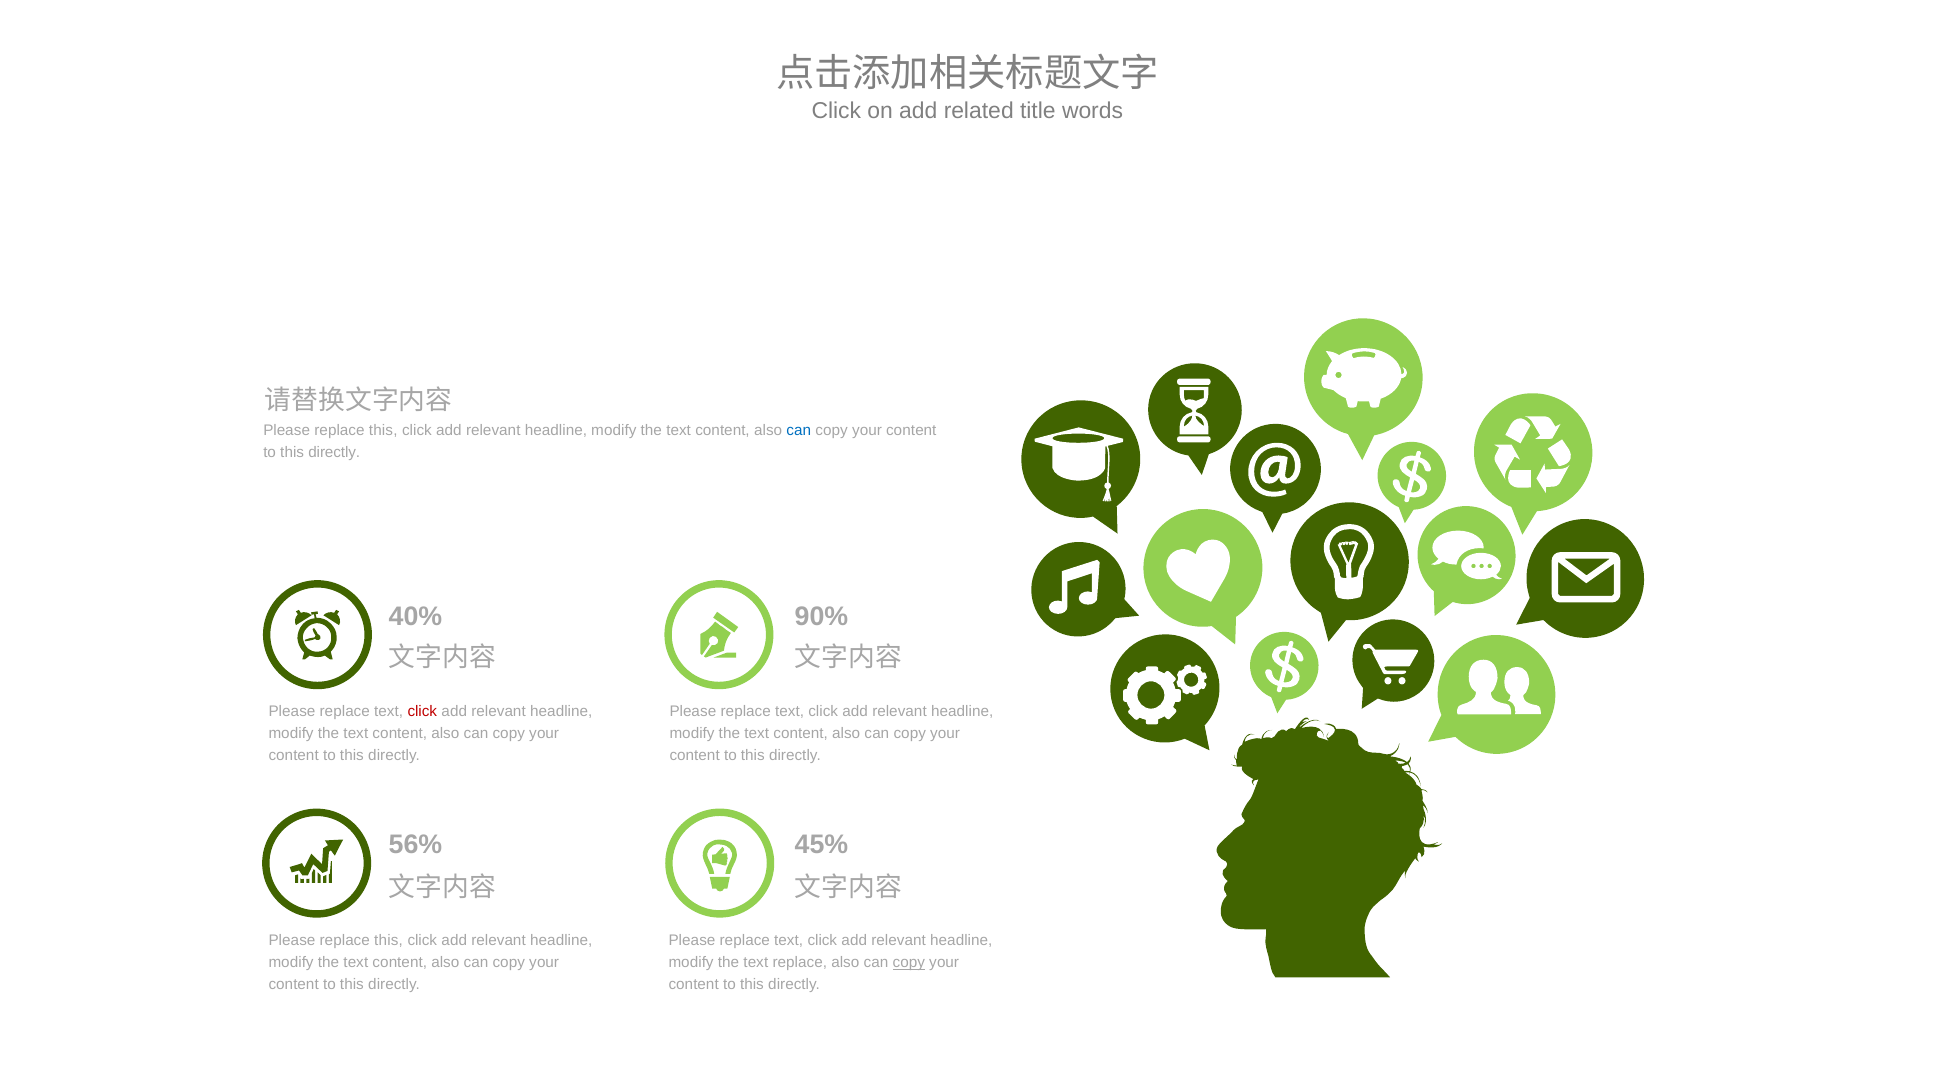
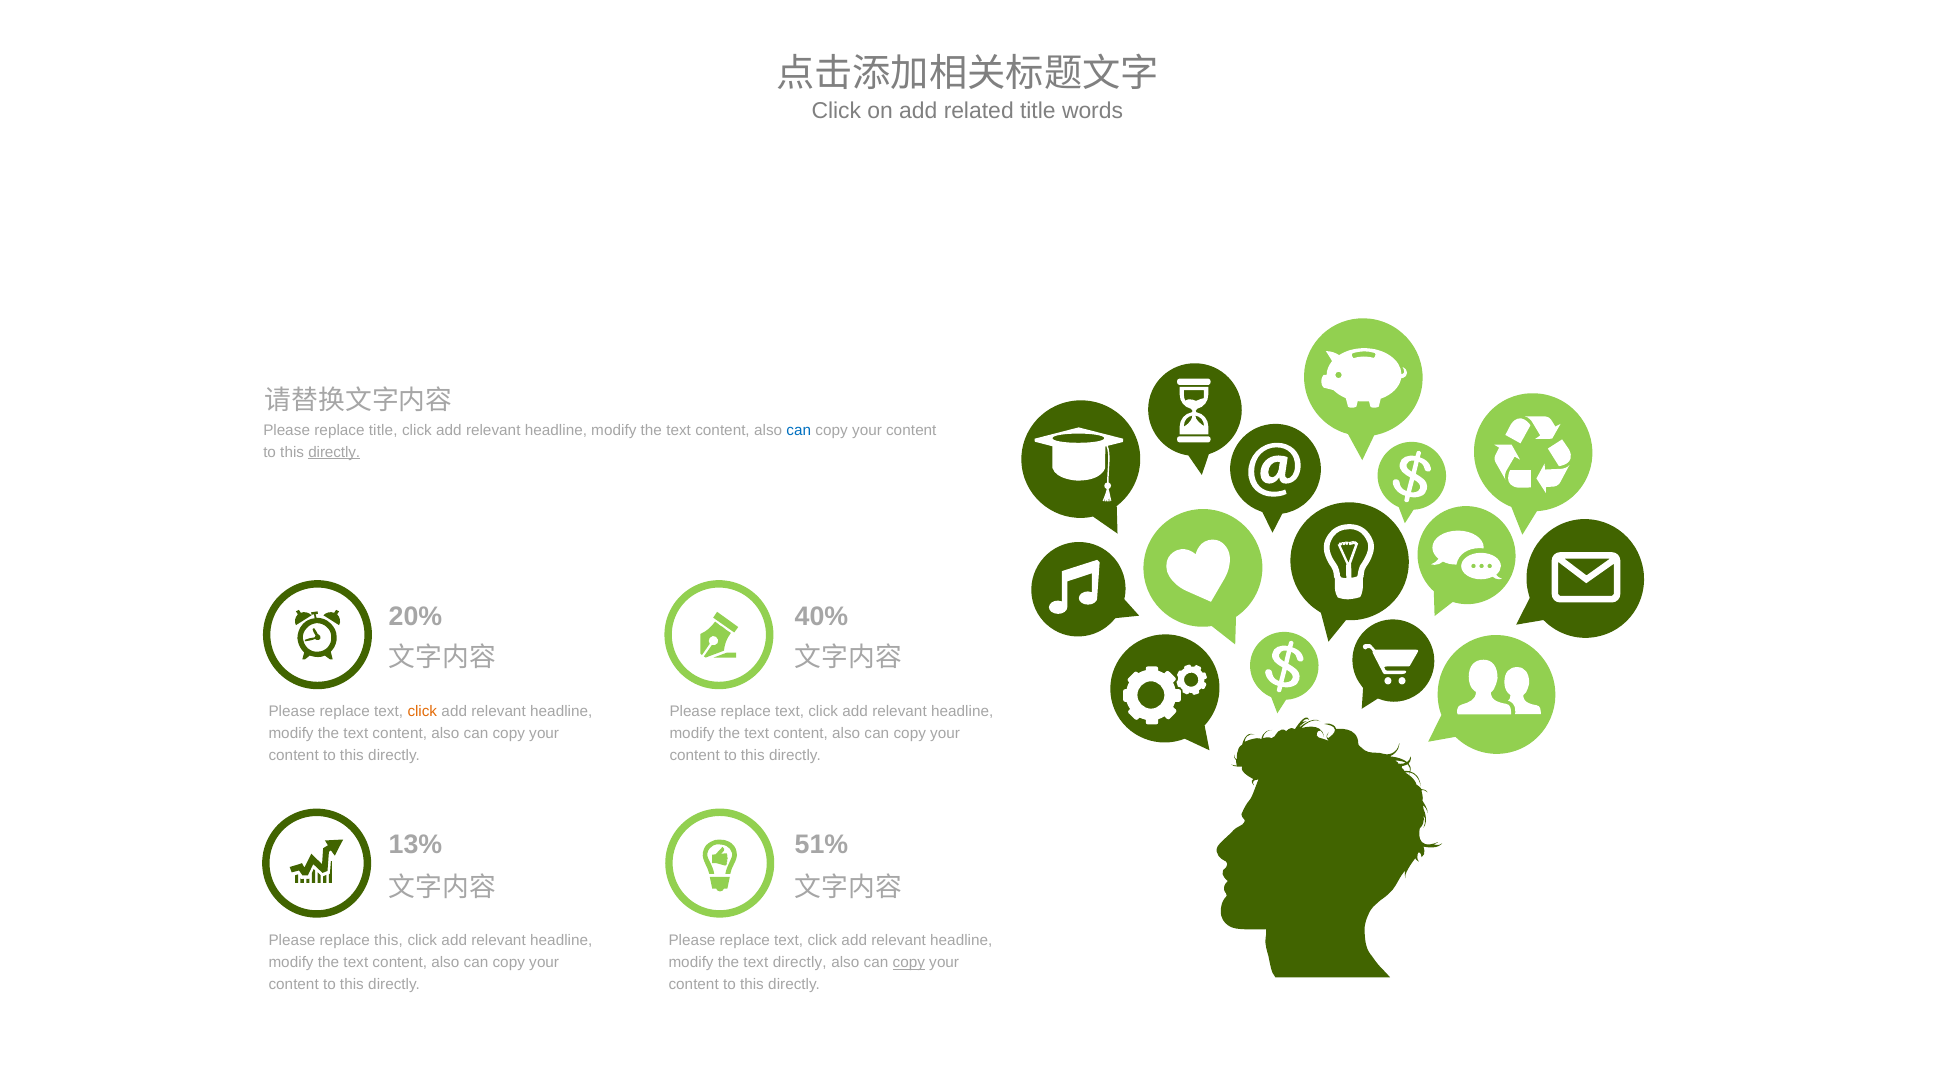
this: this -> title (383, 430)
directly underline: none -> present (334, 452)
40%: 40% -> 20% (415, 617)
90%: 90% -> 40% (821, 617)
click colour: red -> orange (422, 711)
56%: 56% -> 13% (415, 844)
45%: 45% -> 51% (821, 844)
text replace: replace -> directly (800, 962)
